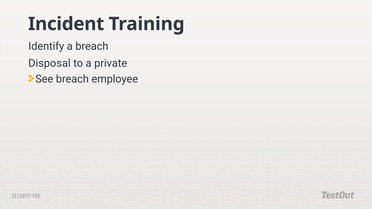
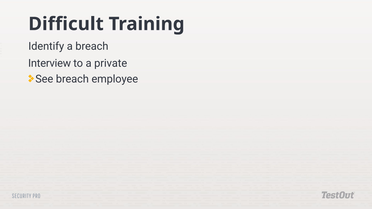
Incident: Incident -> Difficult (66, 24)
Disposal: Disposal -> Interview (50, 63)
